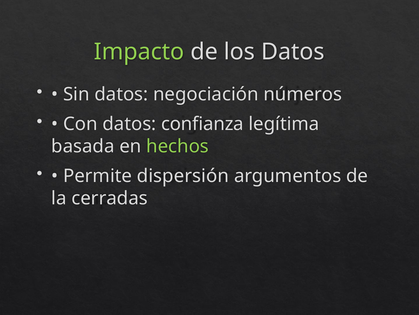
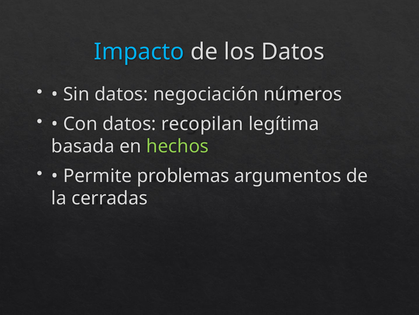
Impacto colour: light green -> light blue (139, 52)
confianza: confianza -> recopilan (202, 124)
dispersión: dispersión -> problemas (183, 176)
